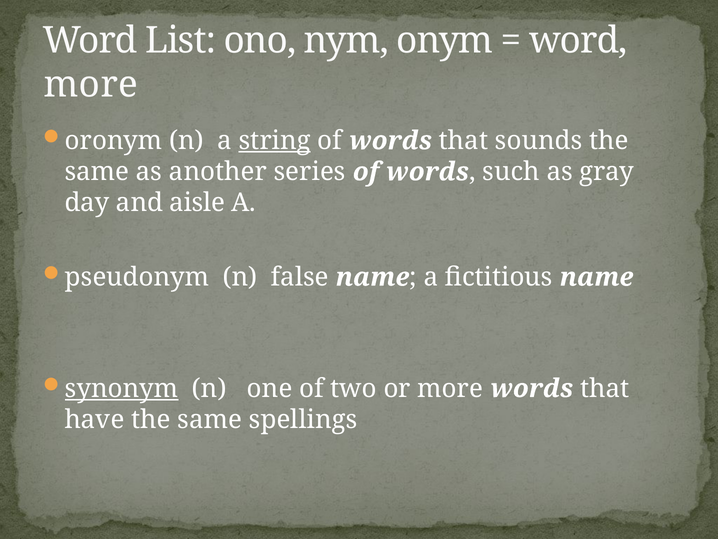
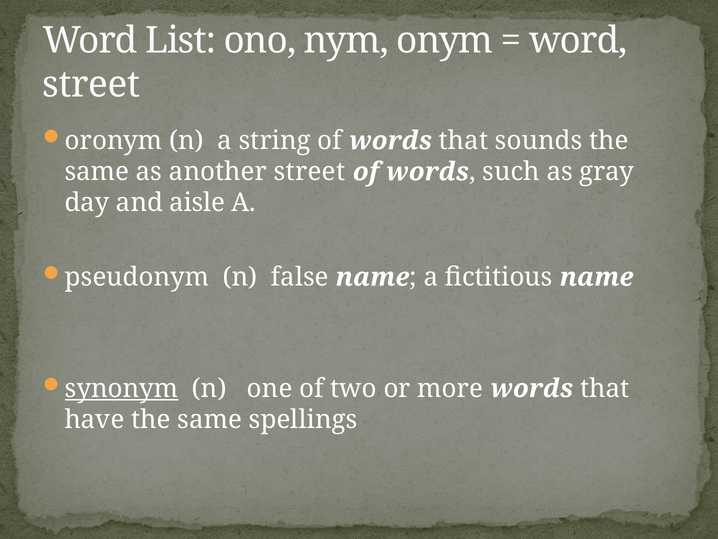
more: more -> street (91, 85)
string underline: present -> none (275, 141)
another series: series -> street (310, 172)
